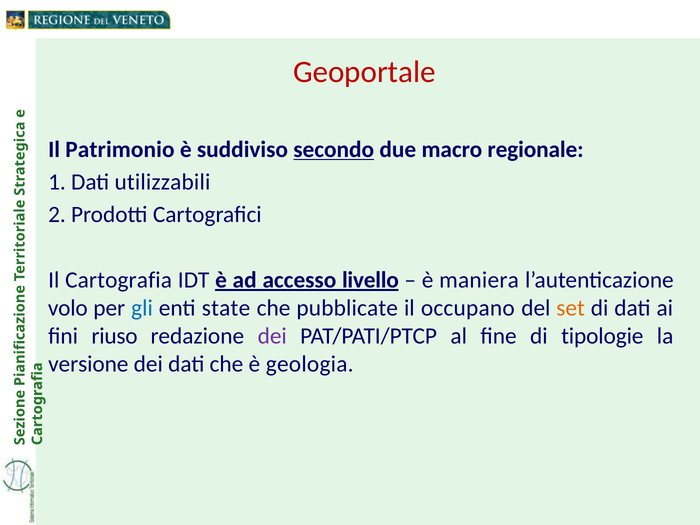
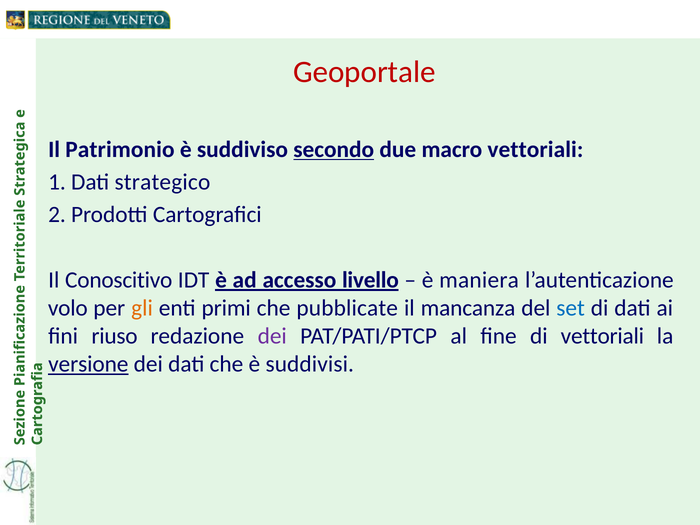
macro regionale: regionale -> vettoriali (535, 149)
utilizzabili: utilizzabili -> strategico (162, 182)
Cartografia: Cartografia -> Conoscitivo (119, 280)
gli colour: blue -> orange (142, 308)
state: state -> primi (226, 308)
occupano: occupano -> mancanza (468, 308)
set colour: orange -> blue (571, 308)
di tipologie: tipologie -> vettoriali (602, 336)
versione underline: none -> present (88, 364)
geologia: geologia -> suddivisi (310, 364)
